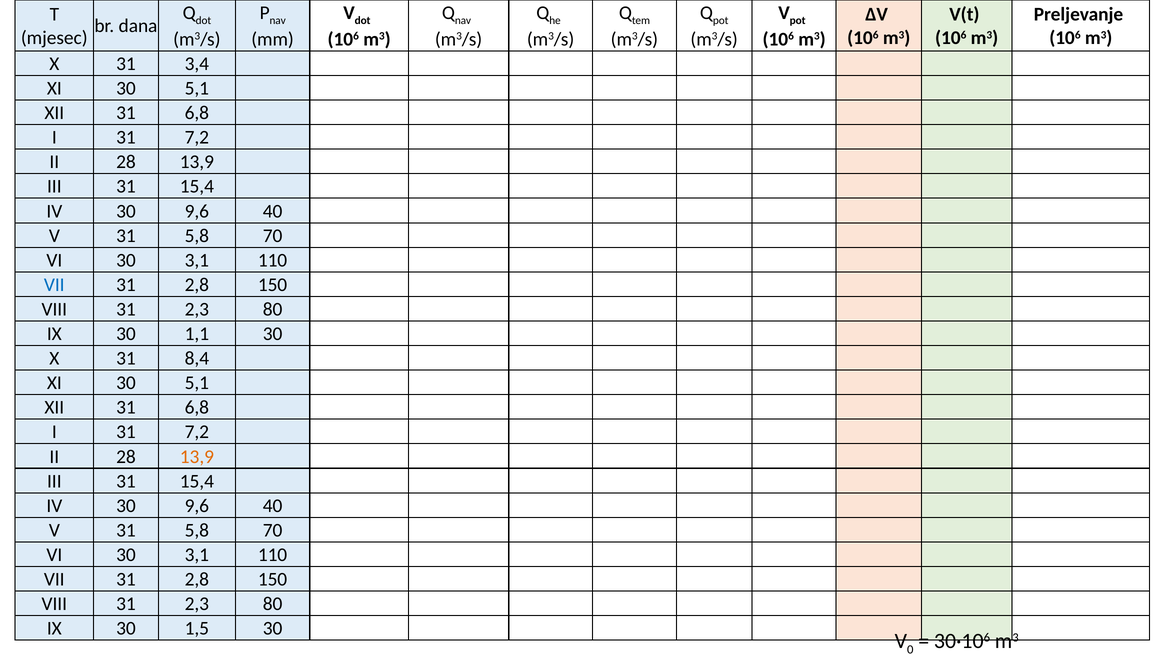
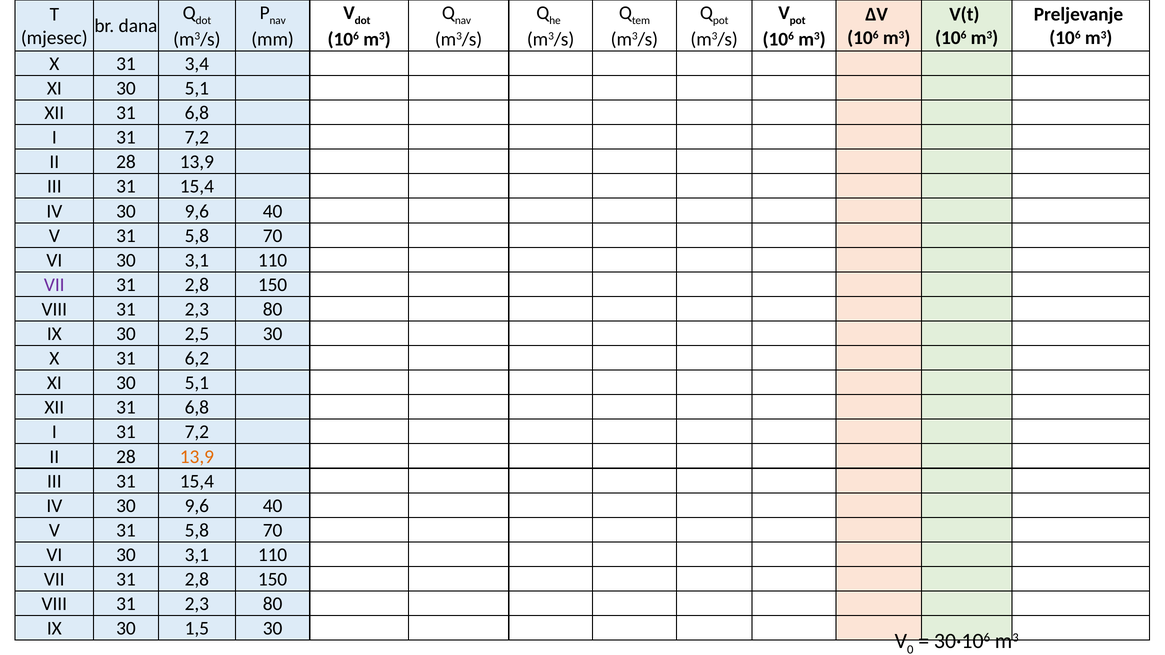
VII colour: blue -> purple (54, 285)
1,1: 1,1 -> 2,5 (197, 334)
8,4: 8,4 -> 6,2 (197, 359)
